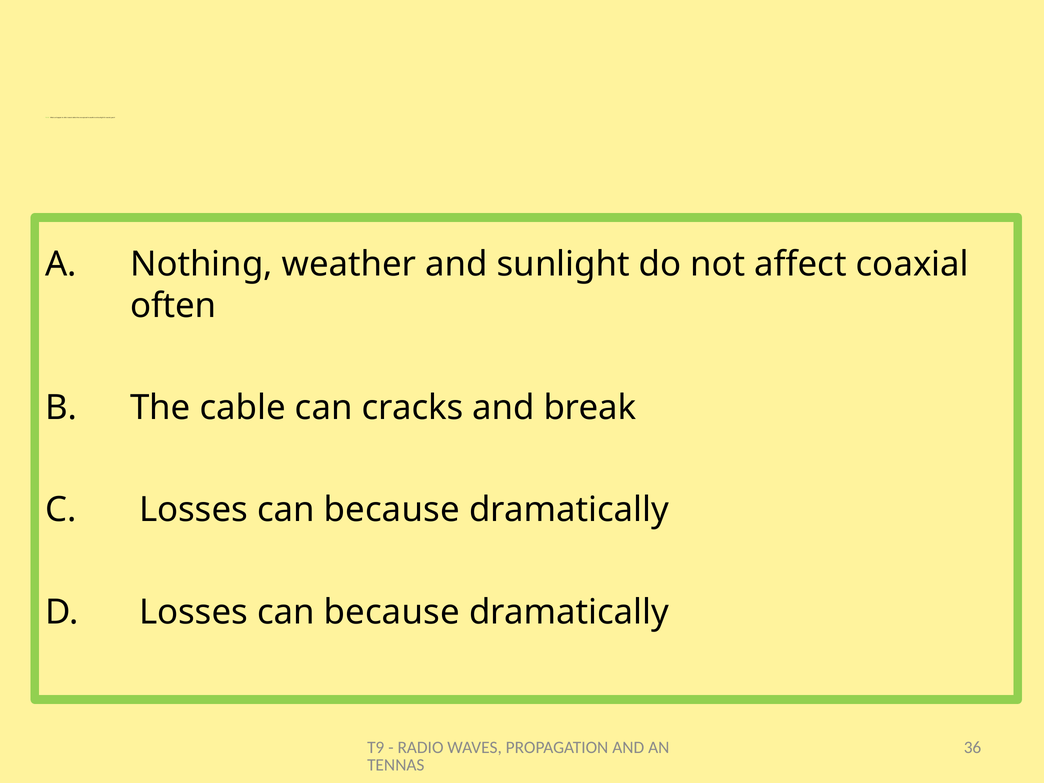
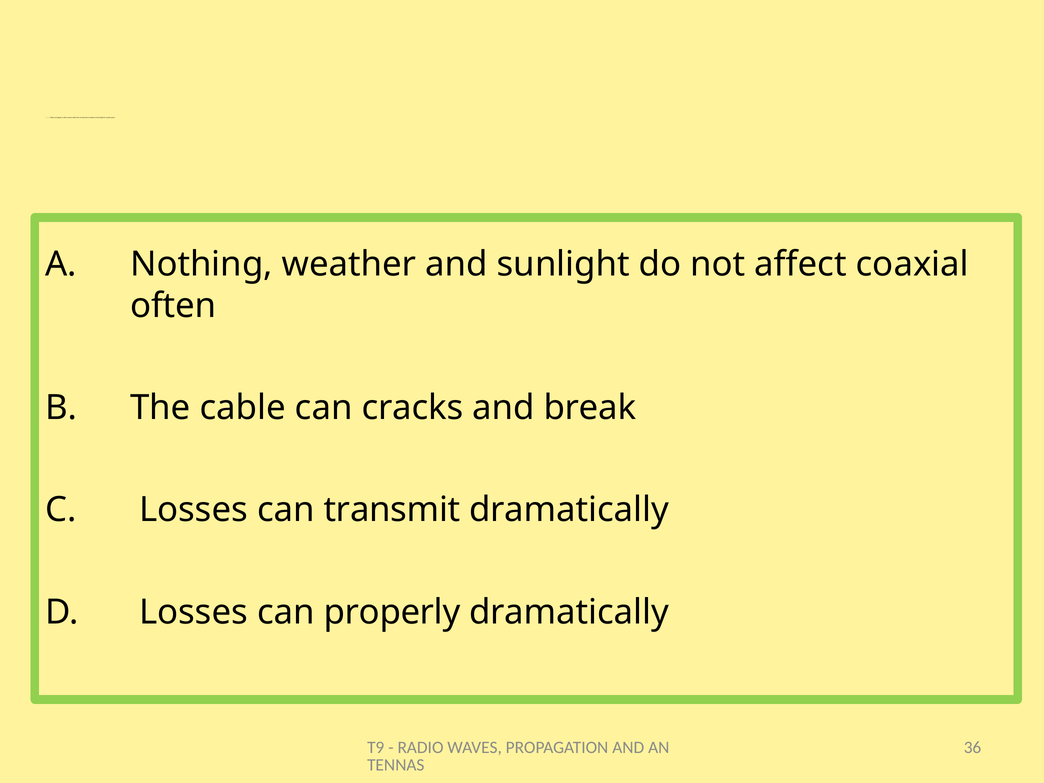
because: because -> transmit (392, 510)
because: because -> properly (392, 612)
